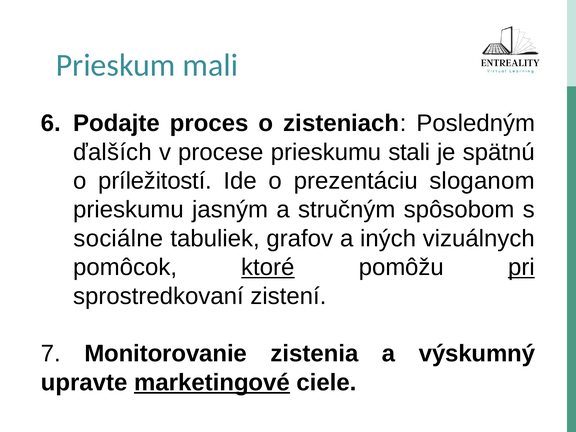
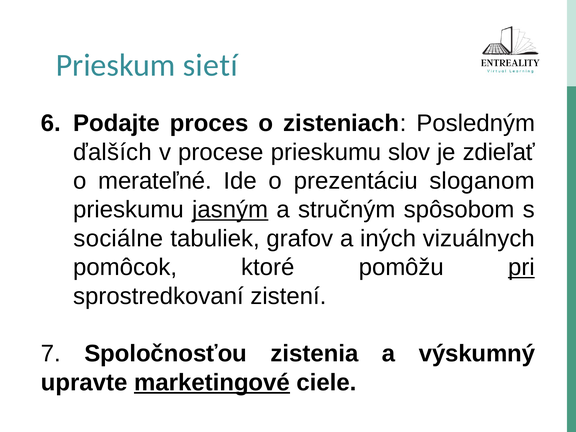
mali: mali -> sietí (210, 65)
stali: stali -> slov (409, 152)
spätnú: spätnú -> zdieľať (499, 152)
príležitostí: príležitostí -> merateľné (155, 181)
jasným underline: none -> present (230, 210)
ktoré underline: present -> none (268, 267)
Monitorovanie: Monitorovanie -> Spoločnosťou (166, 354)
